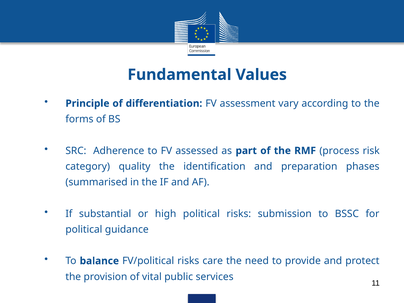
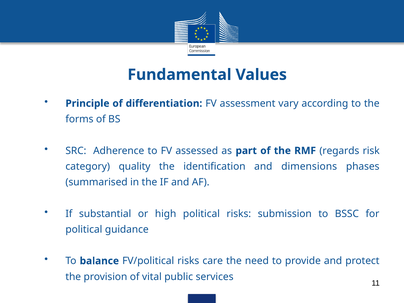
process: process -> regards (339, 151)
preparation: preparation -> dimensions (309, 166)
